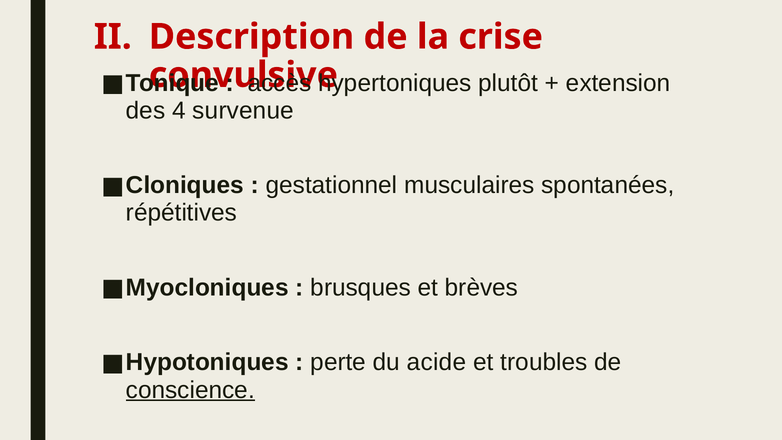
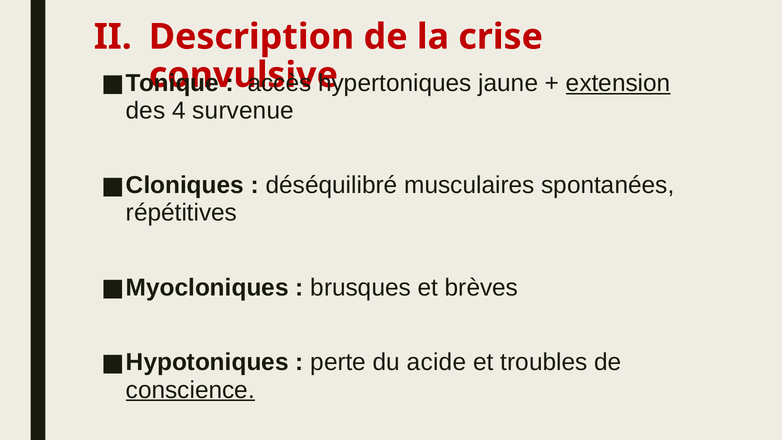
plutôt: plutôt -> jaune (508, 83)
extension underline: none -> present (618, 83)
gestationnel: gestationnel -> déséquilibré (332, 185)
